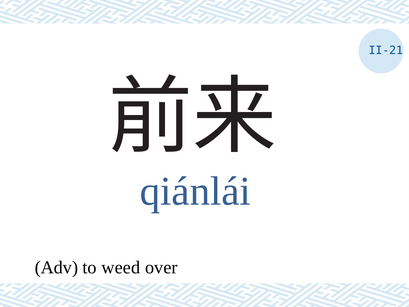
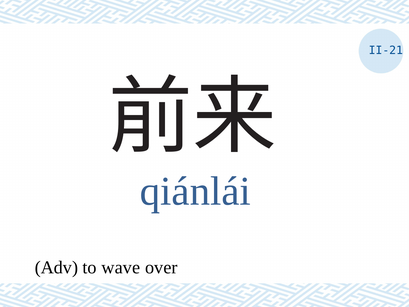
weed: weed -> wave (121, 267)
